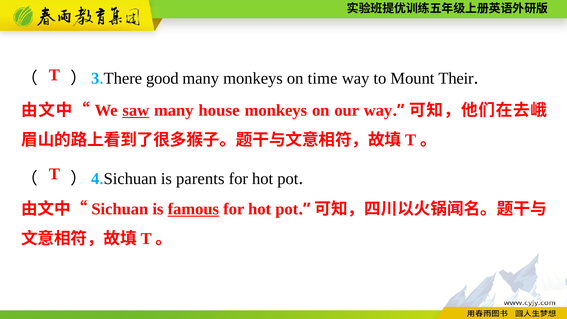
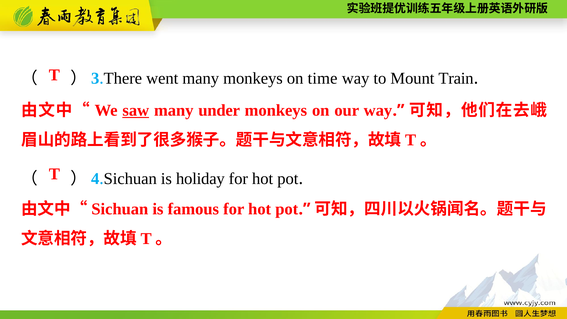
good: good -> went (162, 78)
Their: Their -> Train (456, 78)
house: house -> under (219, 110)
parents: parents -> holiday (200, 179)
famous underline: present -> none (193, 209)
